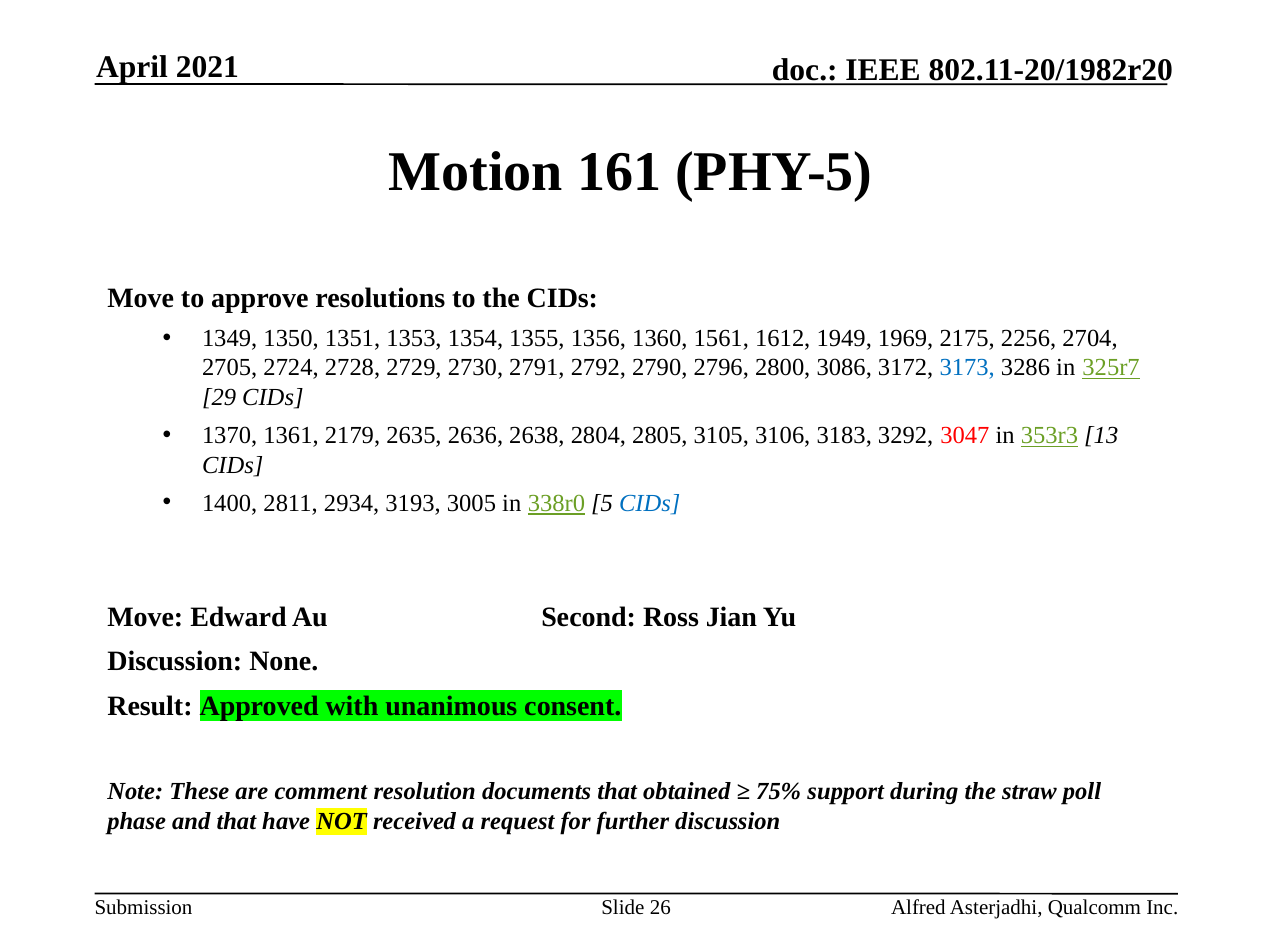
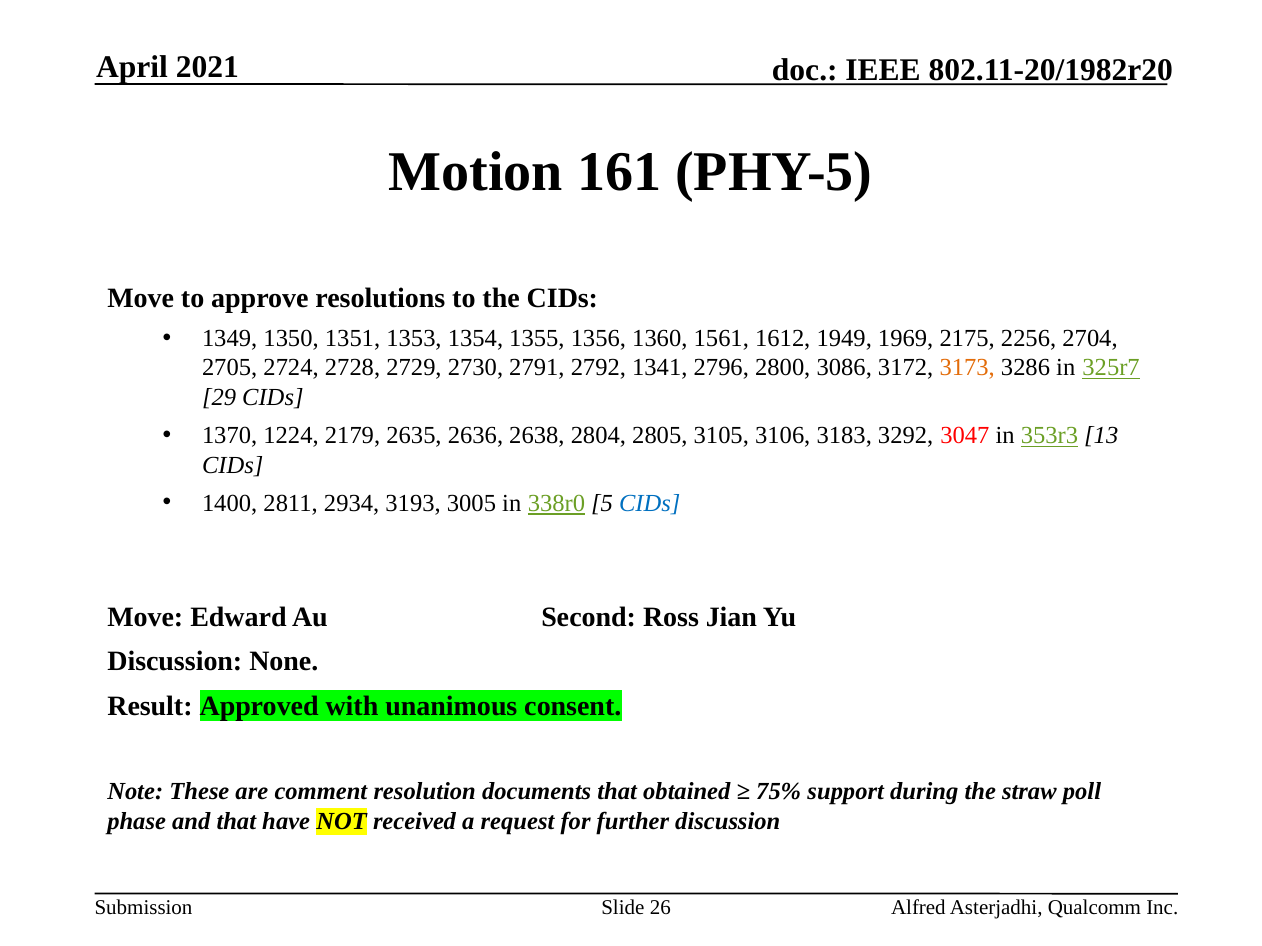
2790: 2790 -> 1341 (660, 368)
3173 colour: blue -> orange (967, 368)
1361: 1361 -> 1224 (291, 436)
